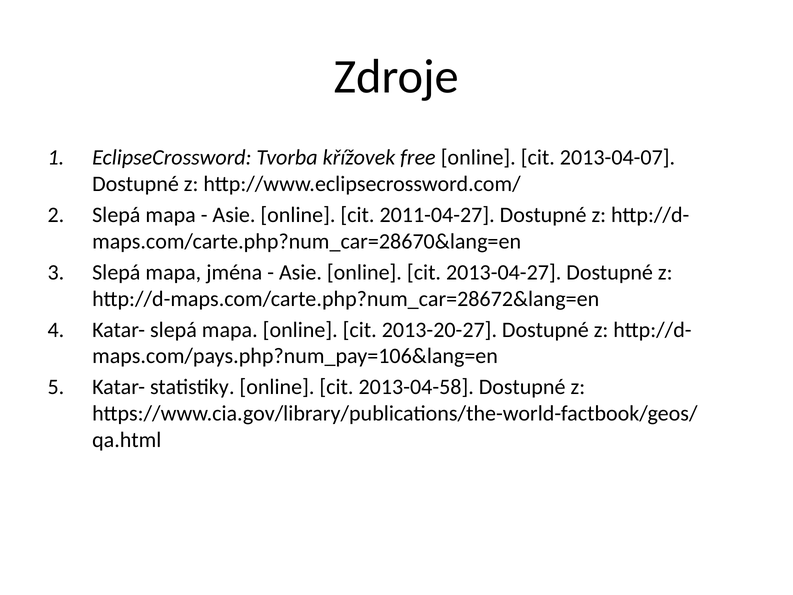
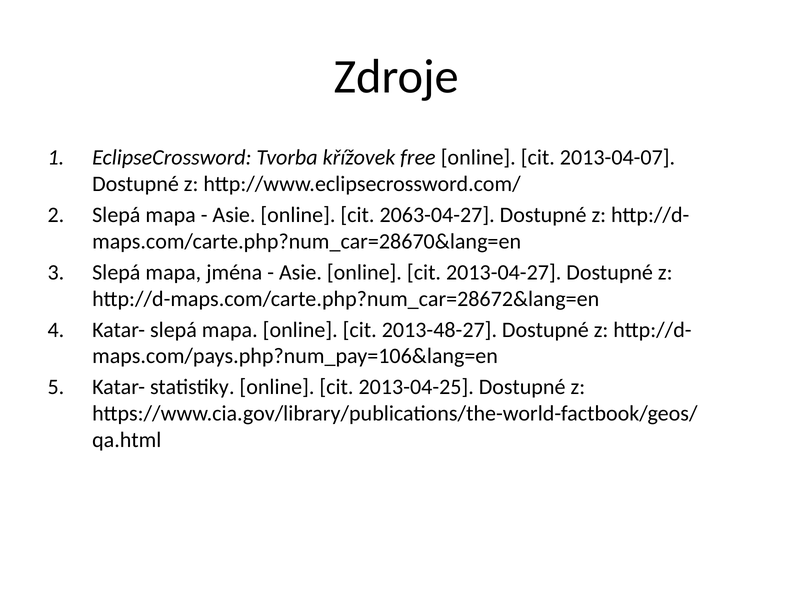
2011-04-27: 2011-04-27 -> 2063-04-27 (437, 215)
2013-20-27: 2013-20-27 -> 2013-48-27 (439, 330)
2013-04-58: 2013-04-58 -> 2013-04-25 (416, 387)
